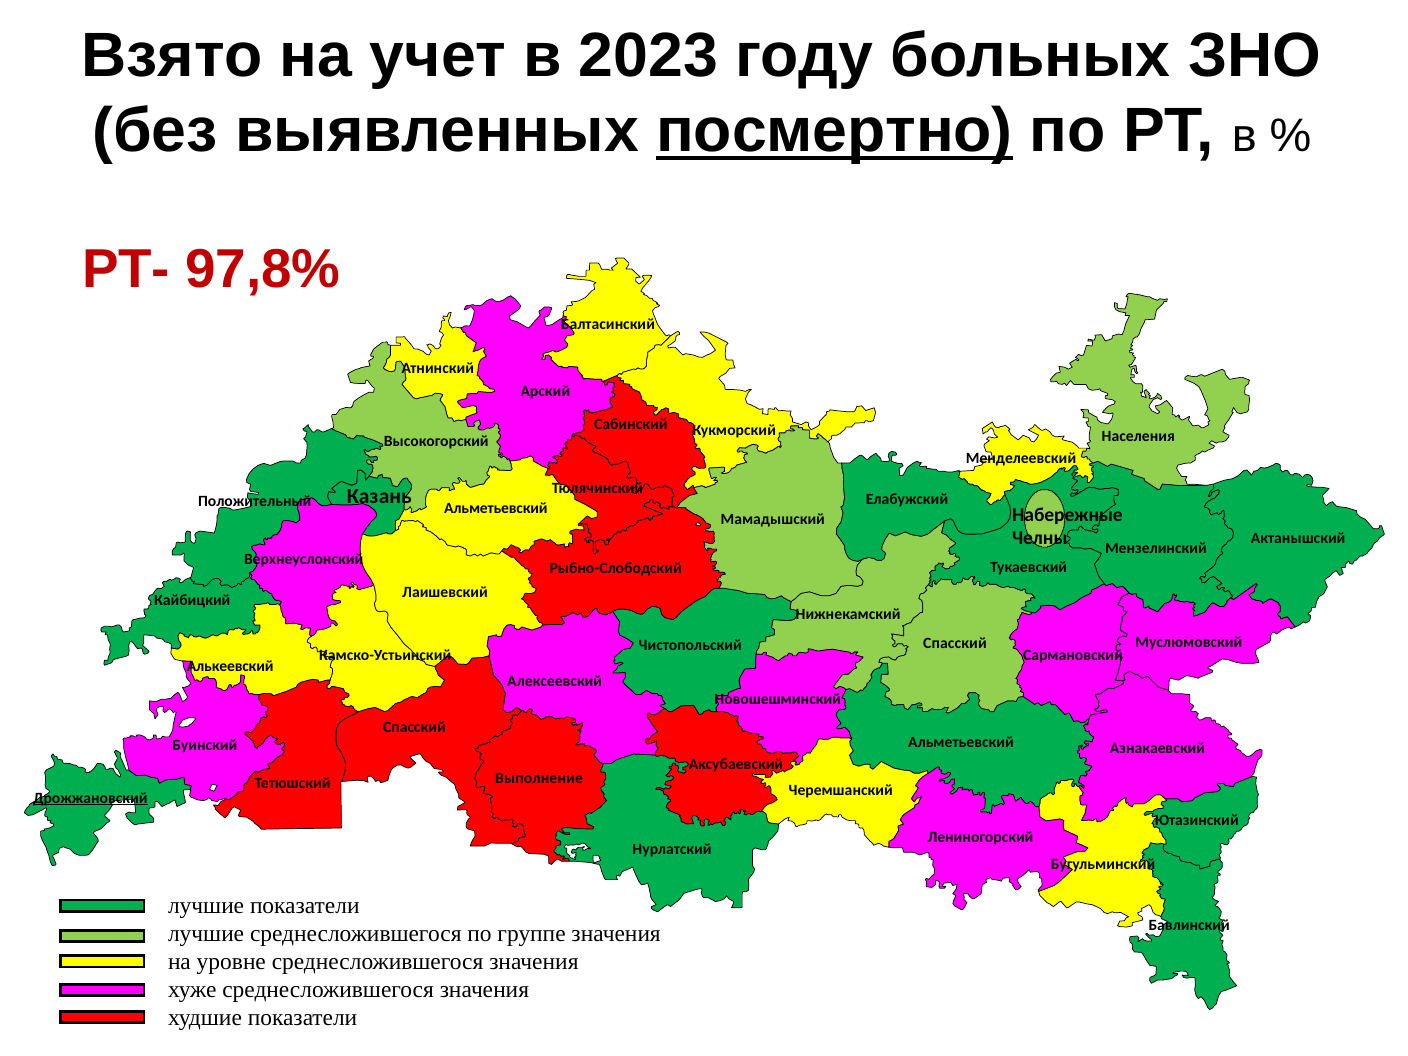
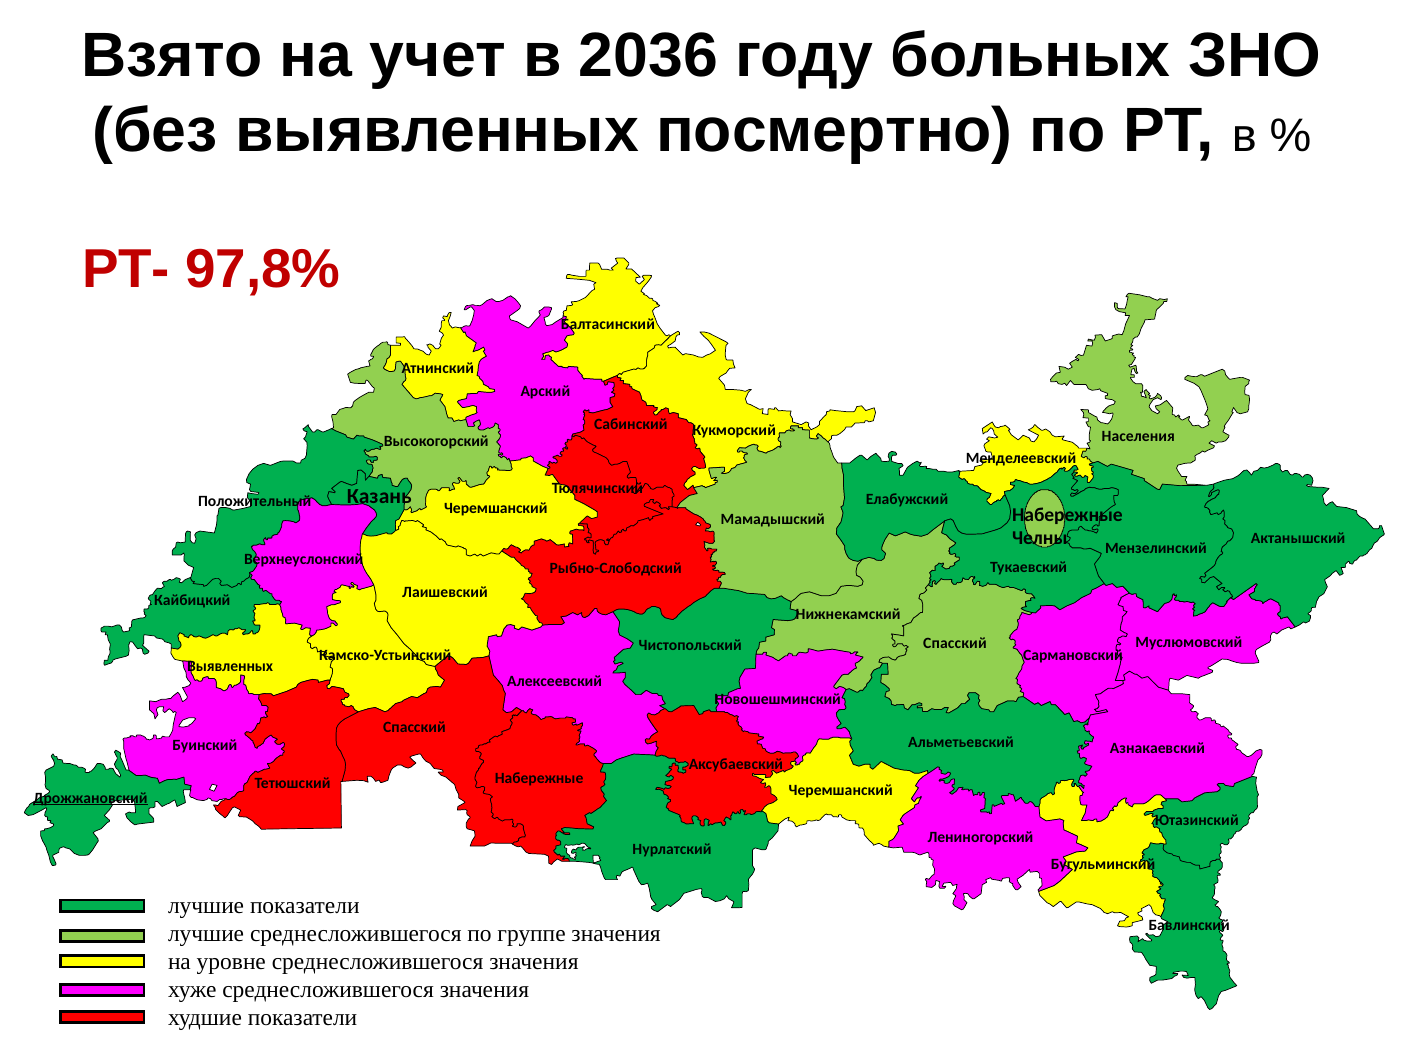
2023: 2023 -> 2036 (649, 56)
посмертно underline: present -> none (834, 131)
Альметьевский: Альметьевский -> Черемшанский (496, 509)
Алькеевский: Алькеевский -> Выявленных (230, 666)
Выполнение: Выполнение -> Набережные (539, 779)
